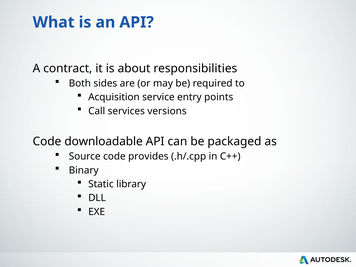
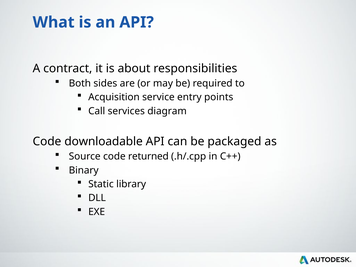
versions: versions -> diagram (167, 111)
provides: provides -> returned (148, 156)
